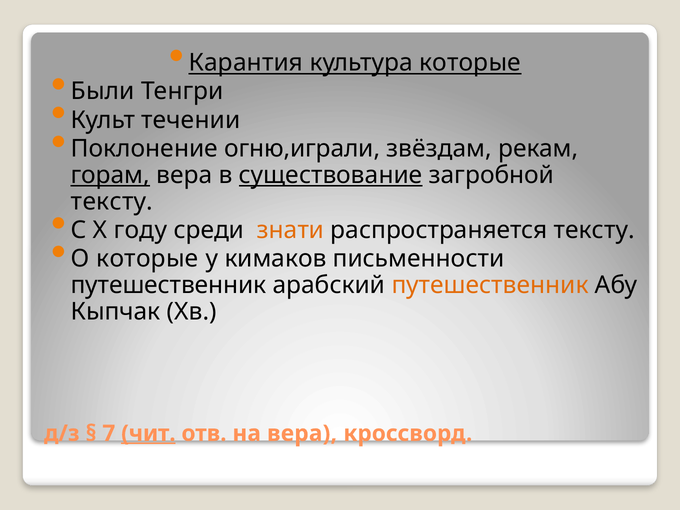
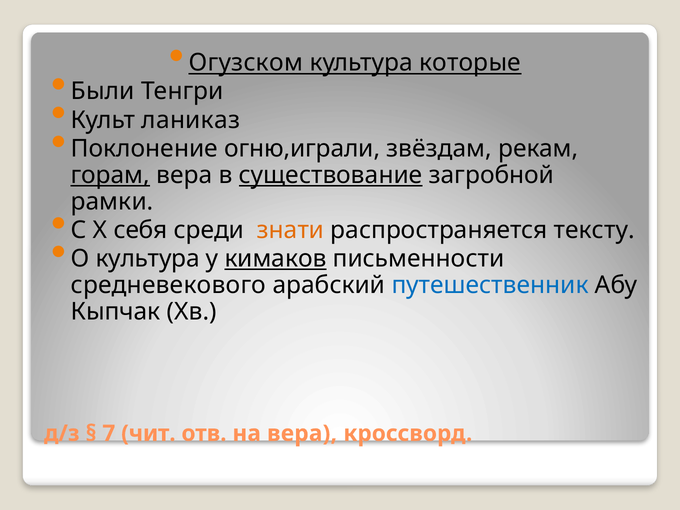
Карантия: Карантия -> Огузском (246, 63)
течении: течении -> ланиказ (191, 120)
тексту: тексту -> рамки (112, 202)
году: году -> себя (141, 230)
О которые: которые -> культура (148, 259)
кимаков underline: none -> present (275, 259)
путешественник: путешественник -> средневекового (168, 285)
путешественник colour: orange -> blue (490, 285)
чит underline: present -> none (148, 433)
